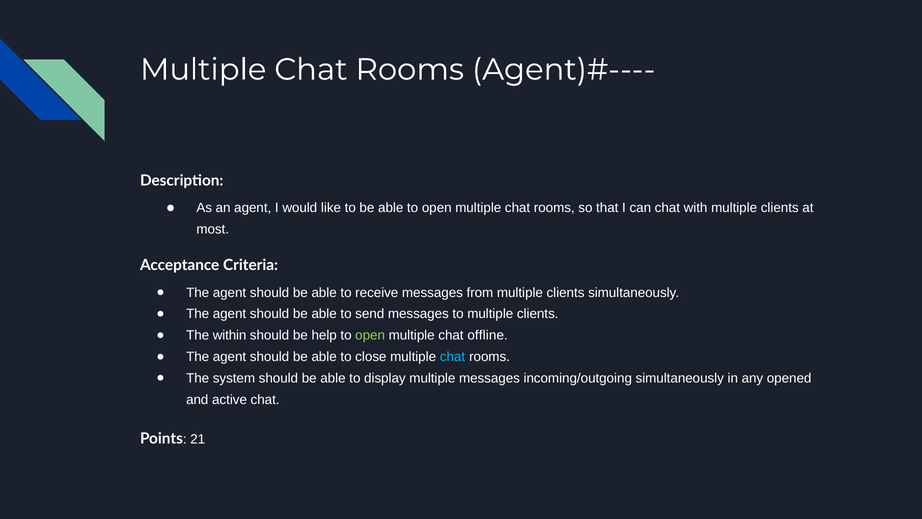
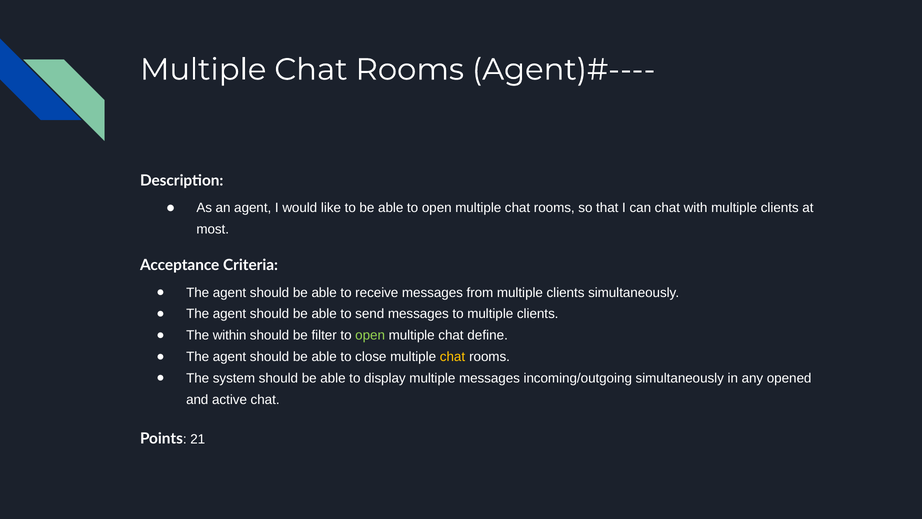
help: help -> filter (324, 335)
offline: offline -> define (488, 335)
chat colour: light blue -> yellow (452, 357)
